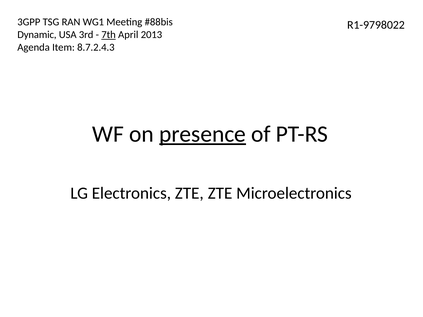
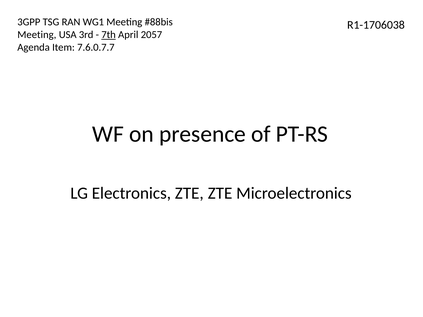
R1-9798022: R1-9798022 -> R1-1706038 (376, 25)
Dynamic: Dynamic -> Meeting (37, 35)
2013: 2013 -> 2057 (151, 35)
8.7.2.4.3: 8.7.2.4.3 -> 7.6.0.7.7 (96, 47)
presence underline: present -> none (203, 134)
